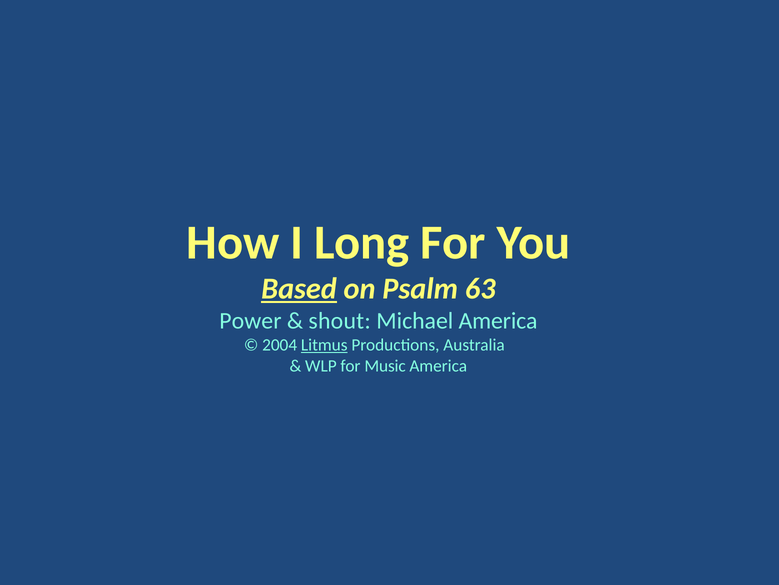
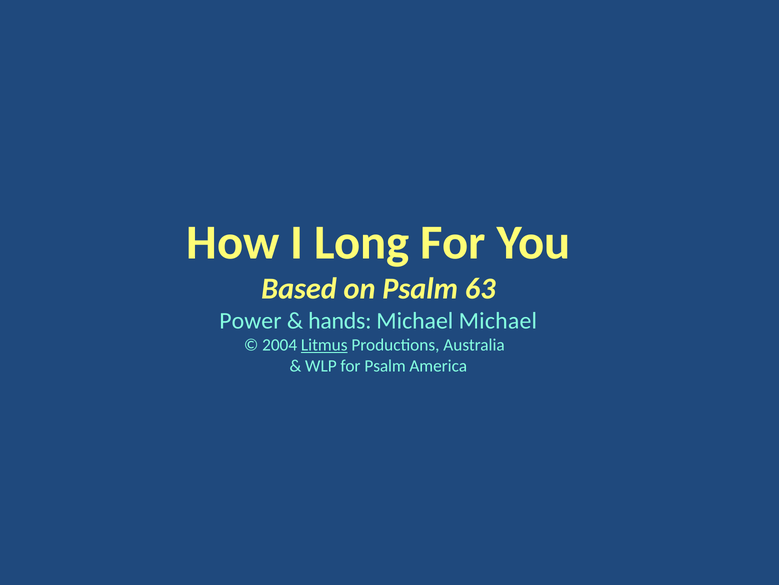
Based underline: present -> none (299, 288)
shout: shout -> hands (340, 320)
Michael America: America -> Michael (498, 320)
for Music: Music -> Psalm (385, 365)
